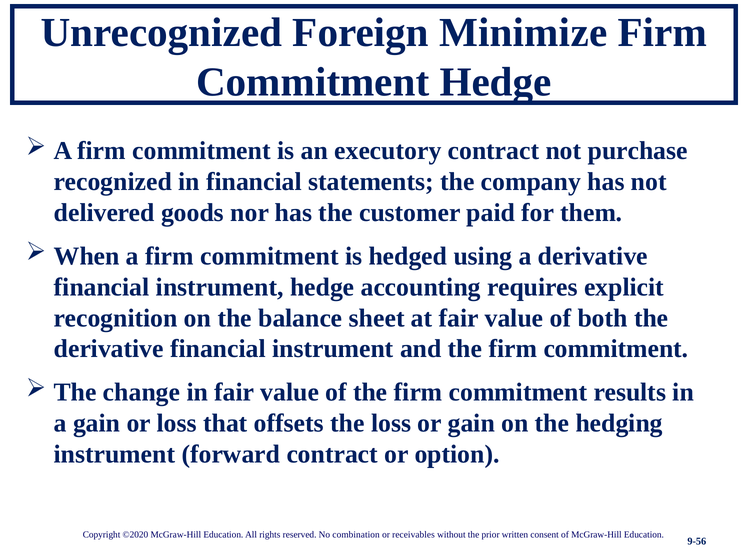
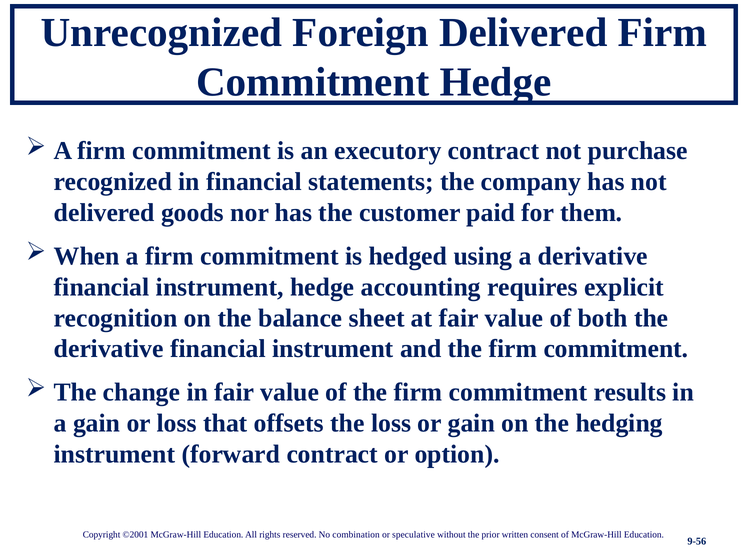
Foreign Minimize: Minimize -> Delivered (523, 33)
©2020: ©2020 -> ©2001 (135, 534)
receivables: receivables -> speculative (414, 534)
